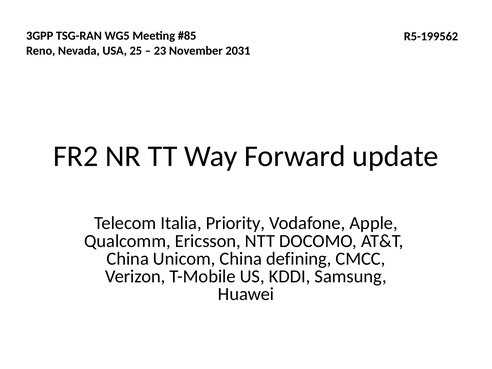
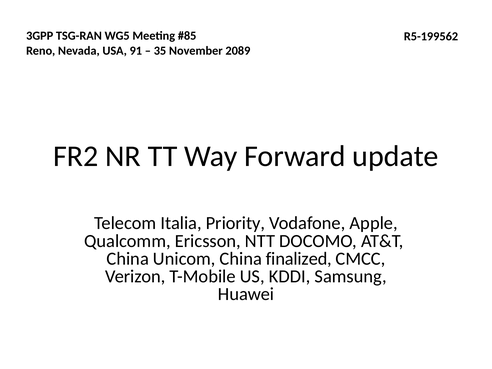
25: 25 -> 91 (136, 51)
23: 23 -> 35 (160, 51)
2031: 2031 -> 2089 (238, 51)
defining: defining -> finalized (299, 259)
